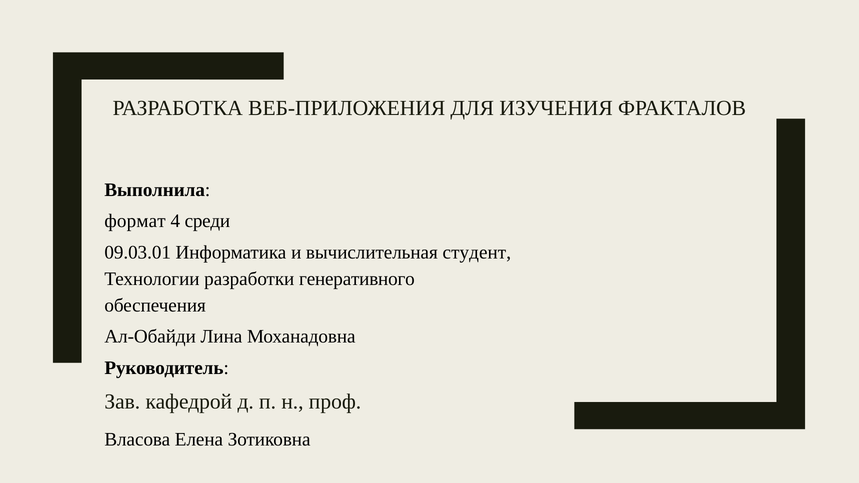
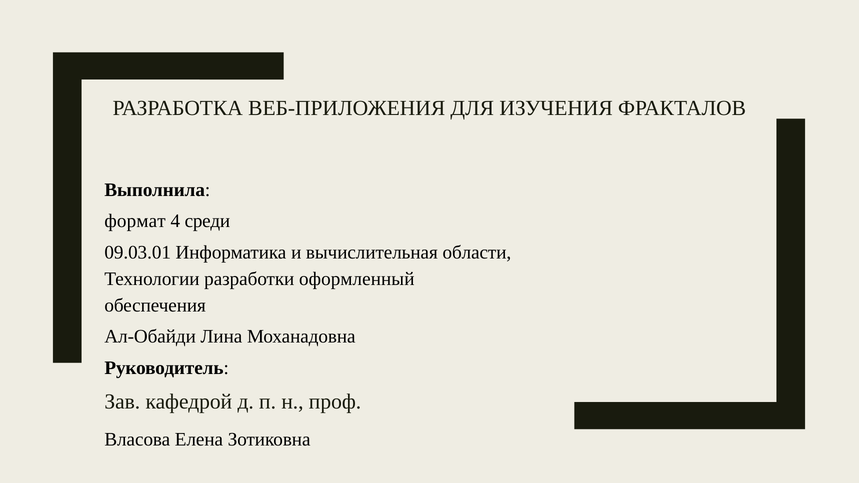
студент: студент -> области (477, 253)
генеративного: генеративного -> оформленный (357, 279)
